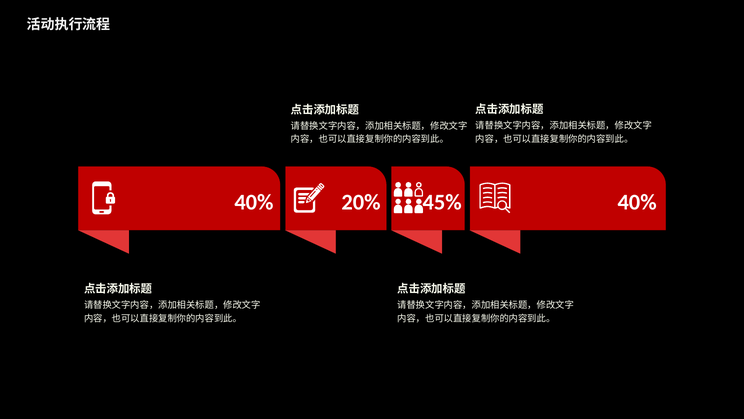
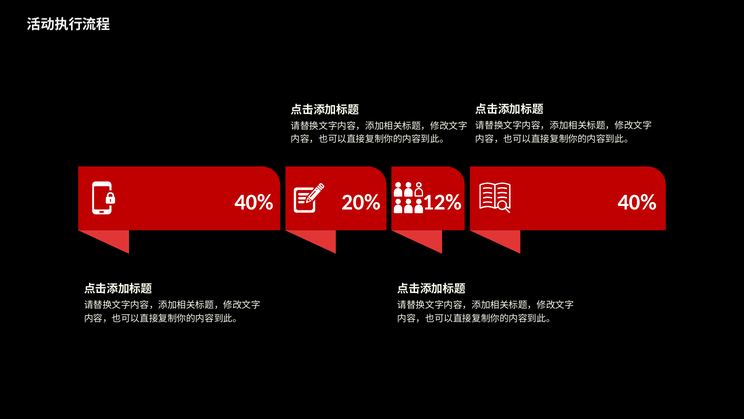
45%: 45% -> 12% (442, 202)
